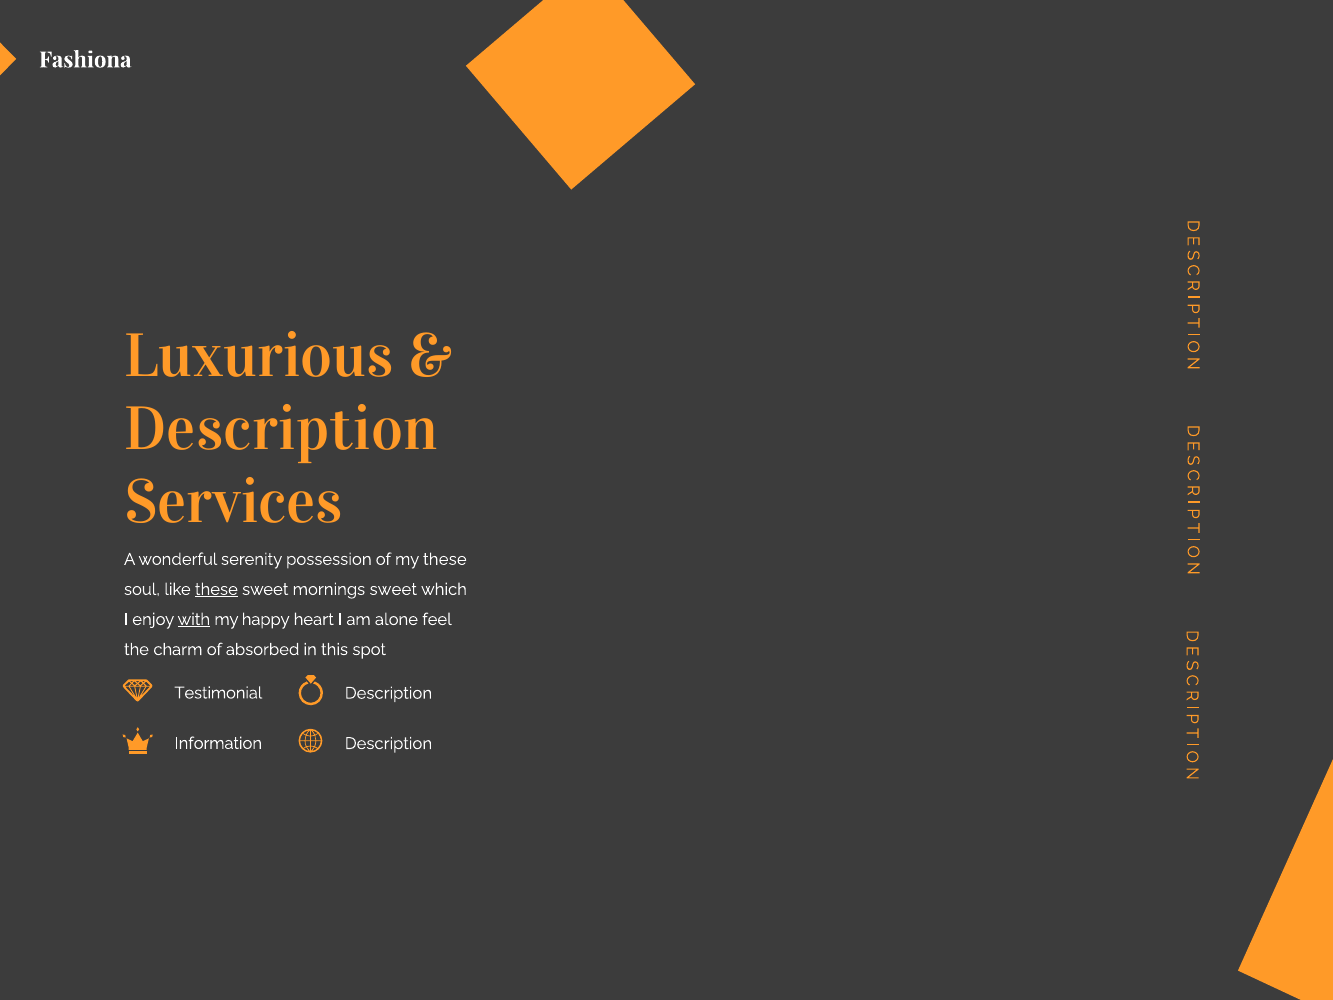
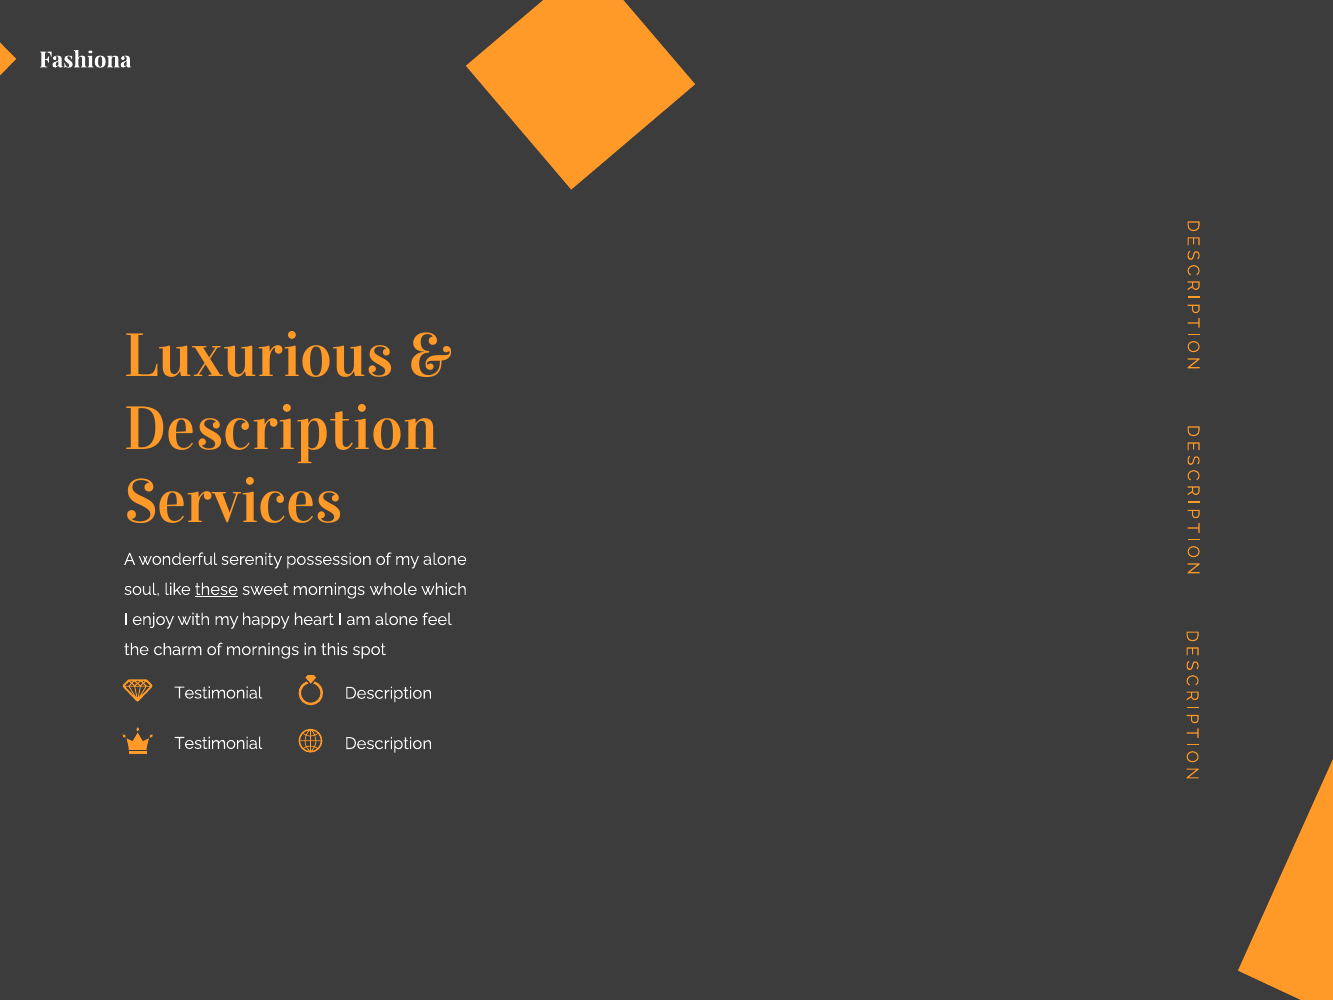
my these: these -> alone (445, 559)
mornings sweet: sweet -> whole (393, 589)
with underline: present -> none (194, 619)
of absorbed: absorbed -> mornings (263, 649)
Information: Information -> Testimonial (218, 743)
